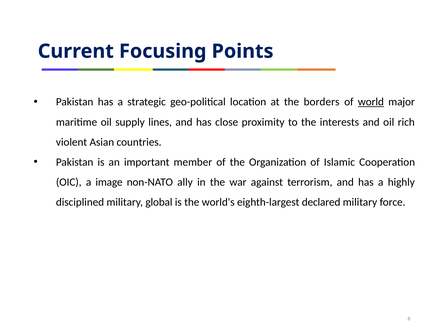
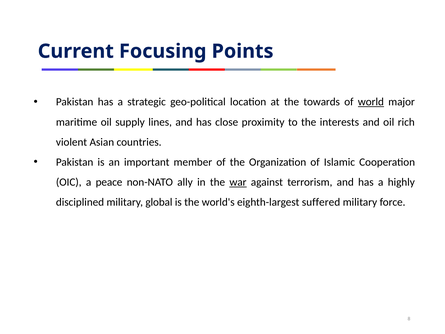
borders: borders -> towards (322, 102)
image: image -> peace (109, 182)
war underline: none -> present (238, 182)
declared: declared -> suffered (321, 202)
